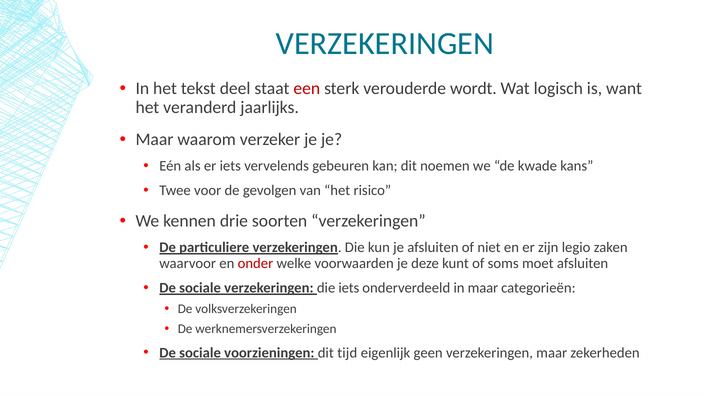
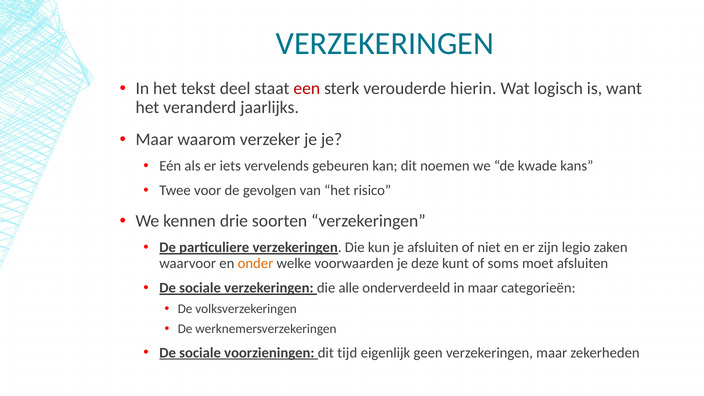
wordt: wordt -> hierin (473, 88)
onder colour: red -> orange (255, 263)
die iets: iets -> alle (349, 288)
